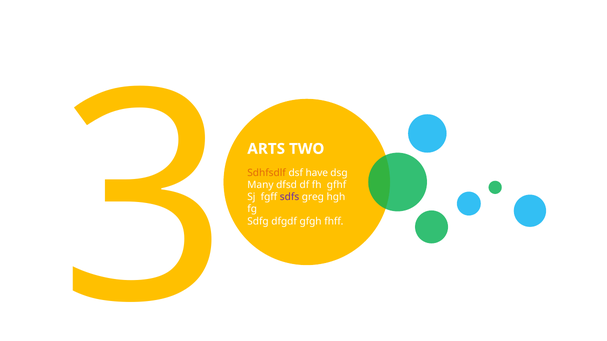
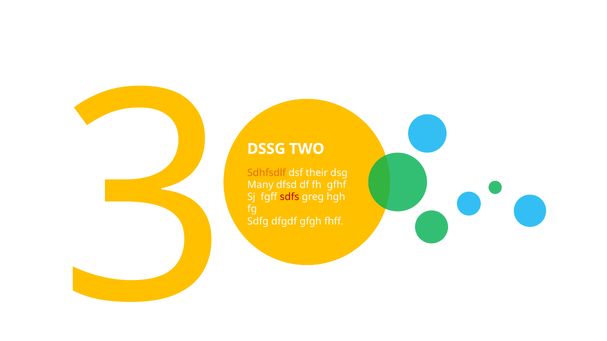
ARTS: ARTS -> DSSG (266, 149)
have: have -> their (317, 173)
sdfs colour: purple -> red (290, 197)
